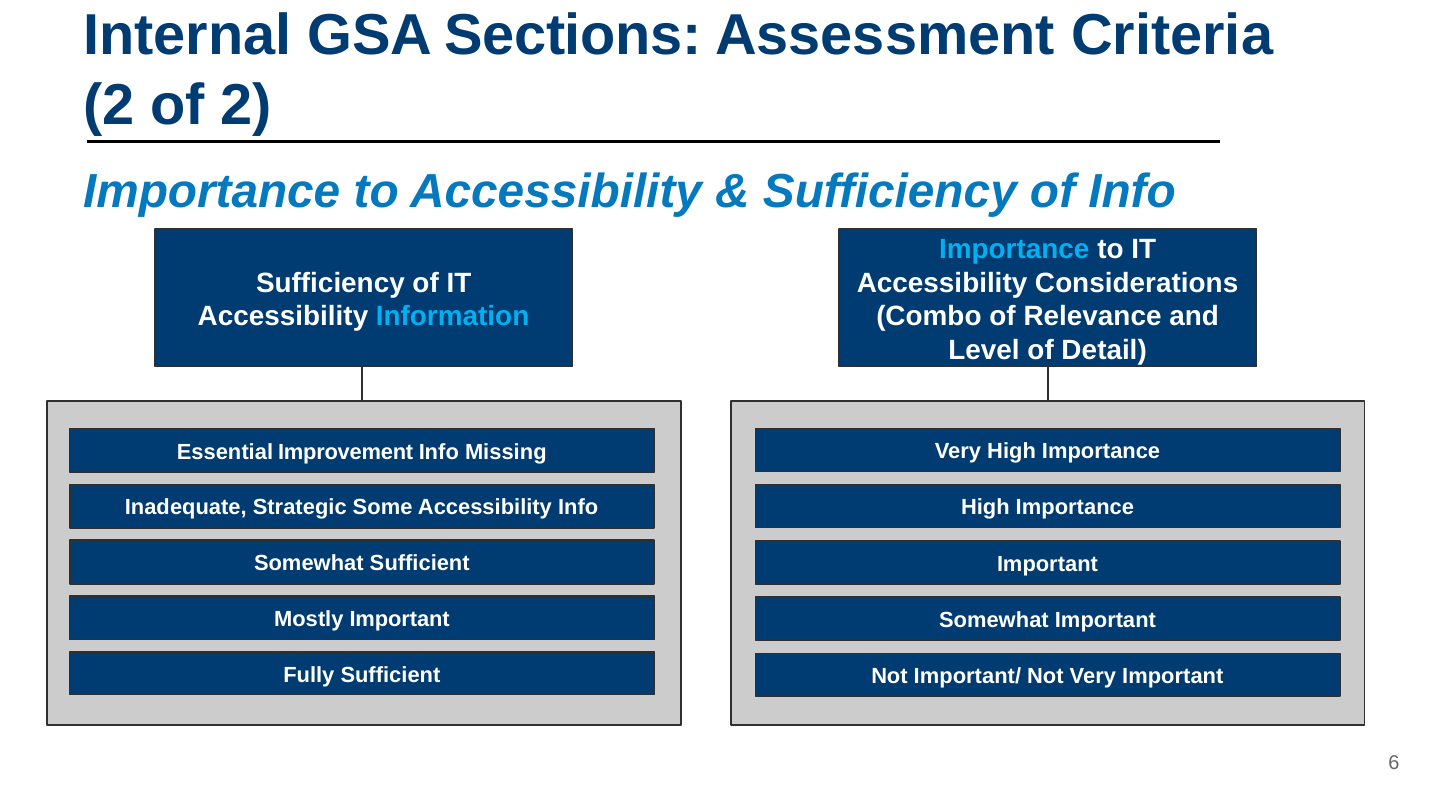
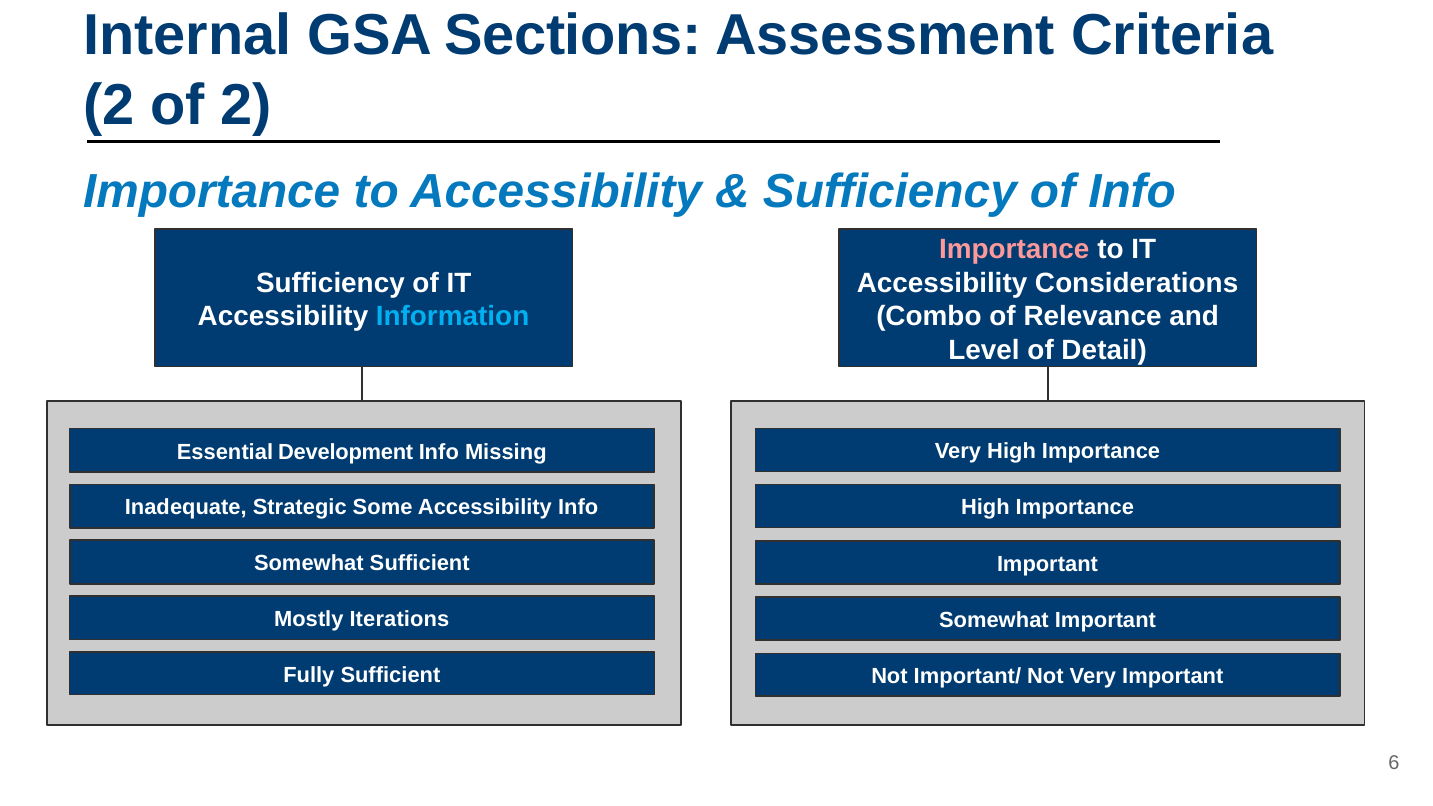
Importance colour: light blue -> pink (1014, 250)
Improvement: Improvement -> Development (346, 452)
Mostly Important: Important -> Iterations (399, 619)
